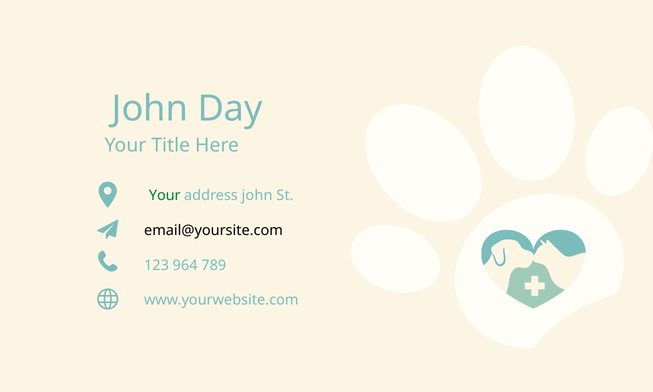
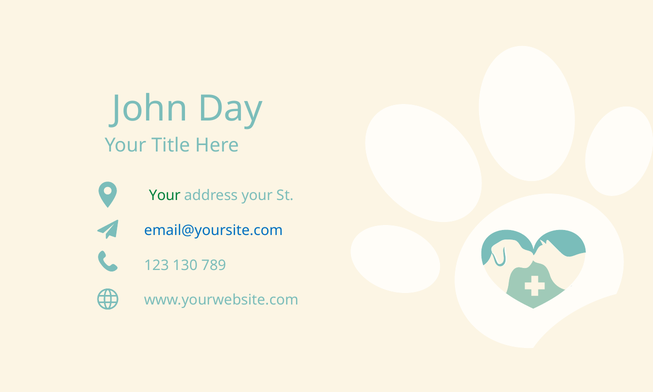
address john: john -> your (257, 196)
email@yoursite.com colour: black -> blue (214, 230)
964: 964 -> 130 (185, 265)
